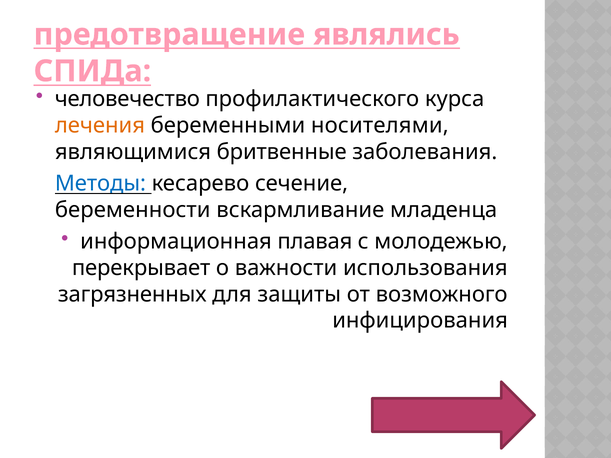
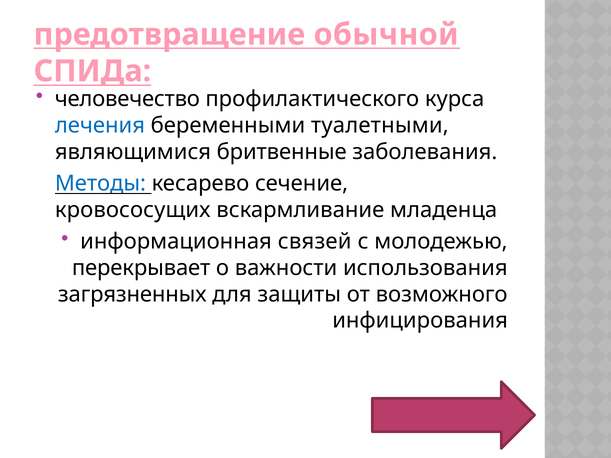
являлись: являлись -> обычной (386, 35)
лечения colour: orange -> blue (100, 125)
носителями: носителями -> туалетными (380, 125)
беременности: беременности -> кровососущих (133, 210)
плавая: плавая -> связей (315, 241)
